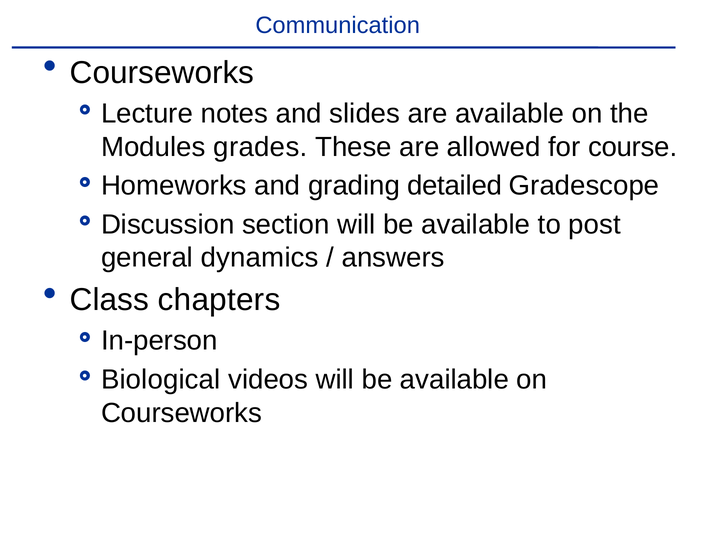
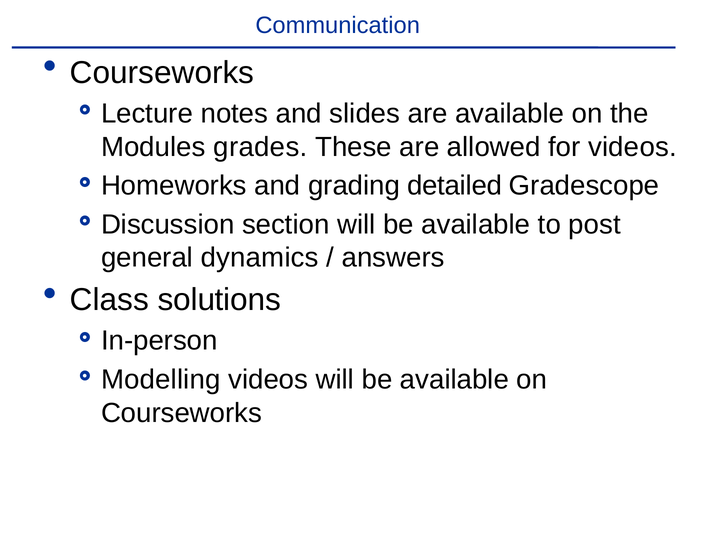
for course: course -> videos (632, 147)
chapters: chapters -> solutions (219, 300)
Biological: Biological -> Modelling (161, 379)
